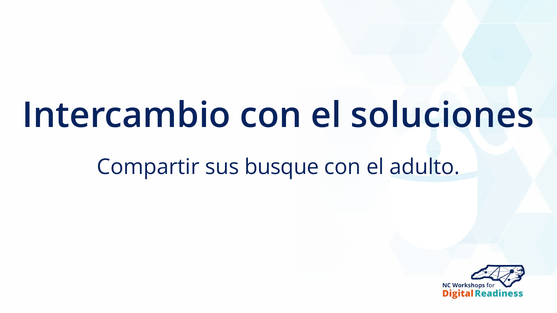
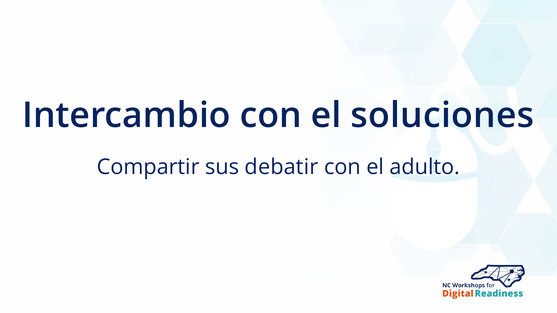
busque: busque -> debatir (281, 167)
